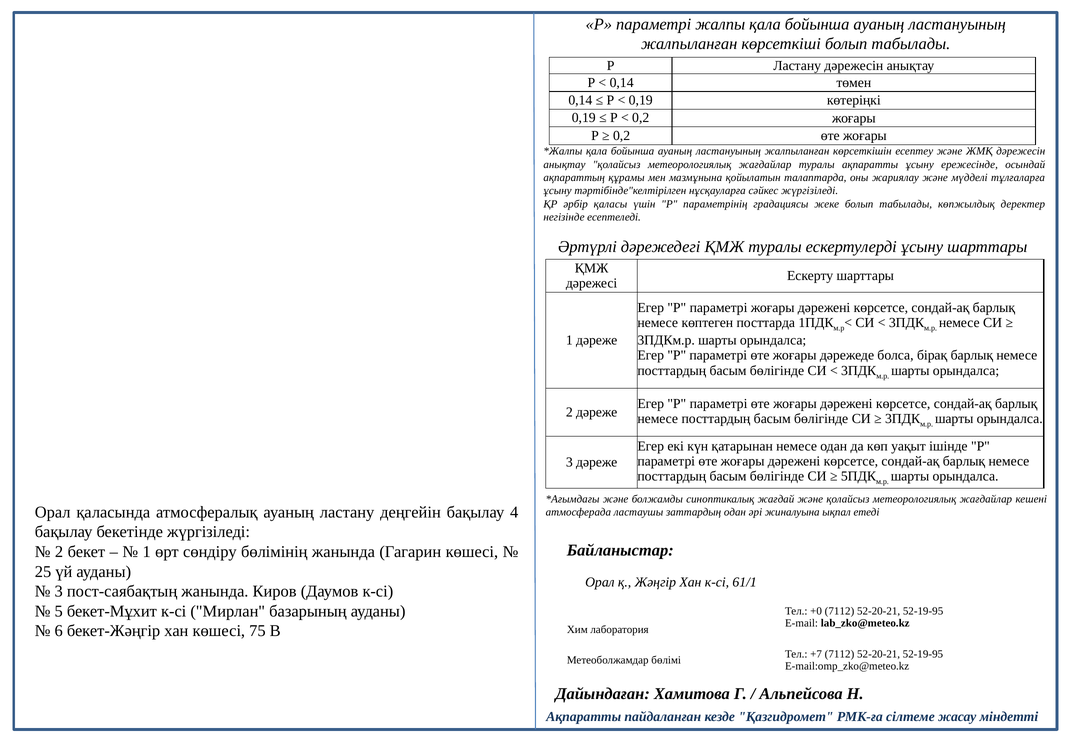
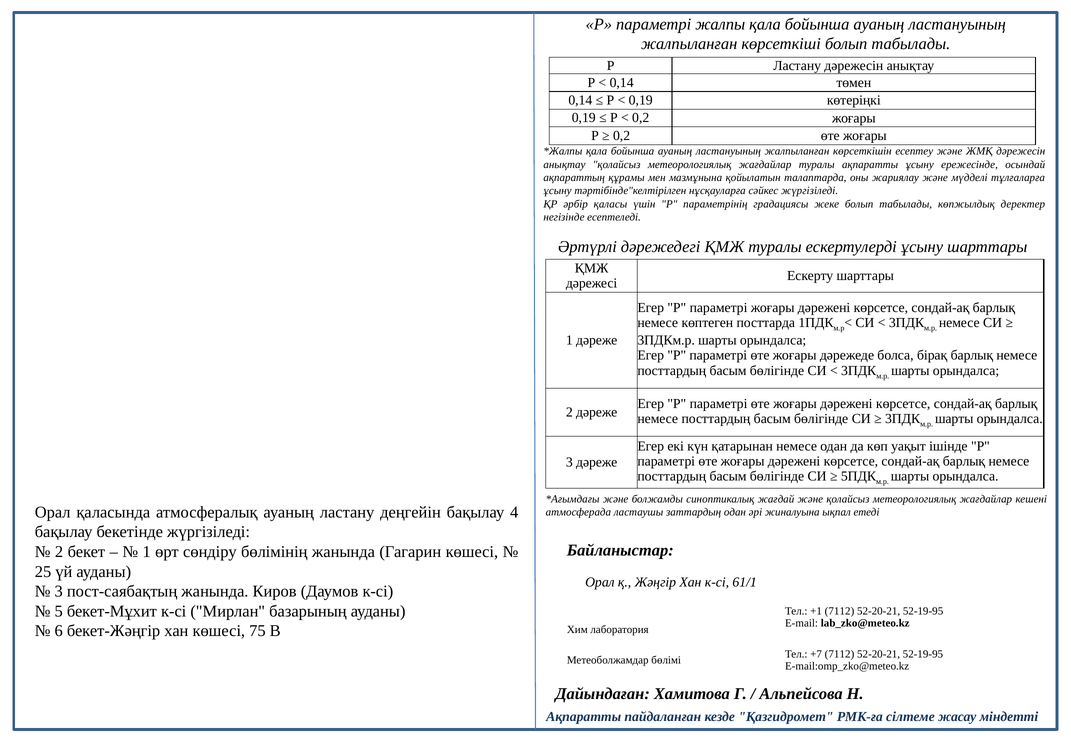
+0: +0 -> +1 (816, 611)
